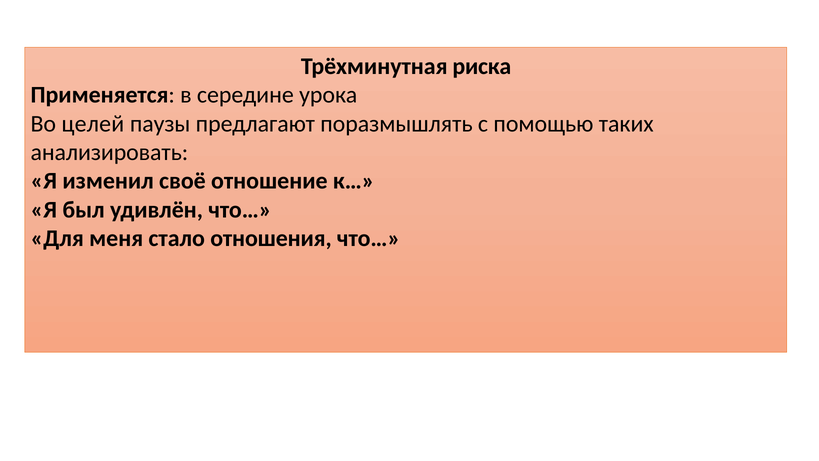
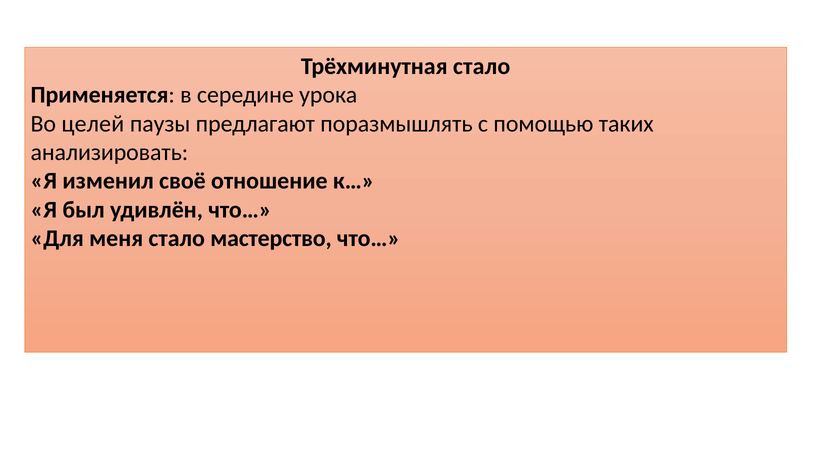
Трёхминутная риска: риска -> стало (482, 66)
отношения: отношения -> мастерство (271, 238)
